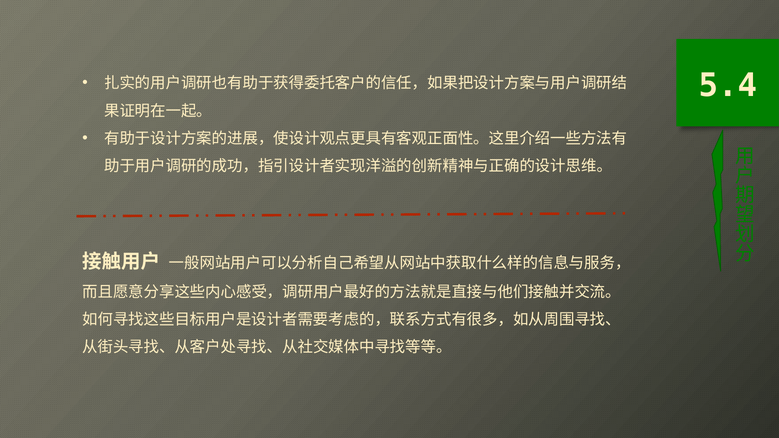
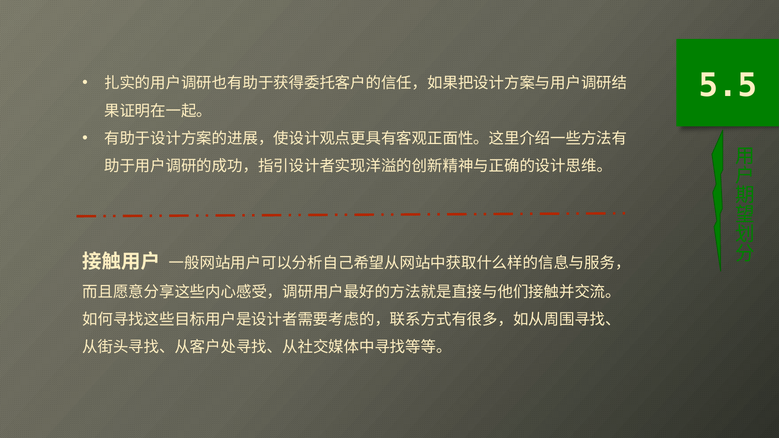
5.4: 5.4 -> 5.5 (728, 85)
